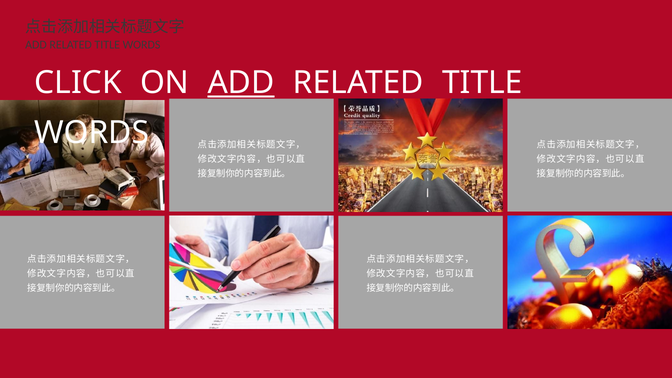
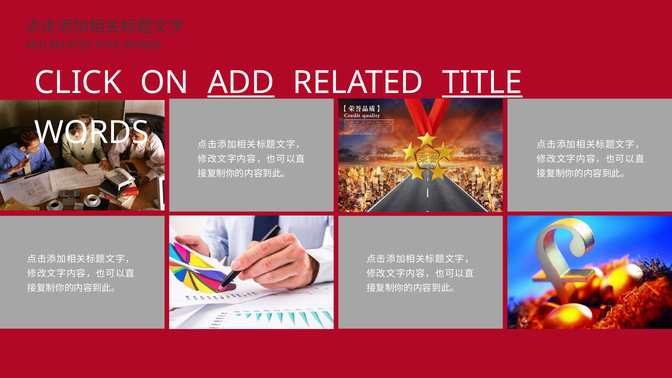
TITLE underline: none -> present (482, 83)
